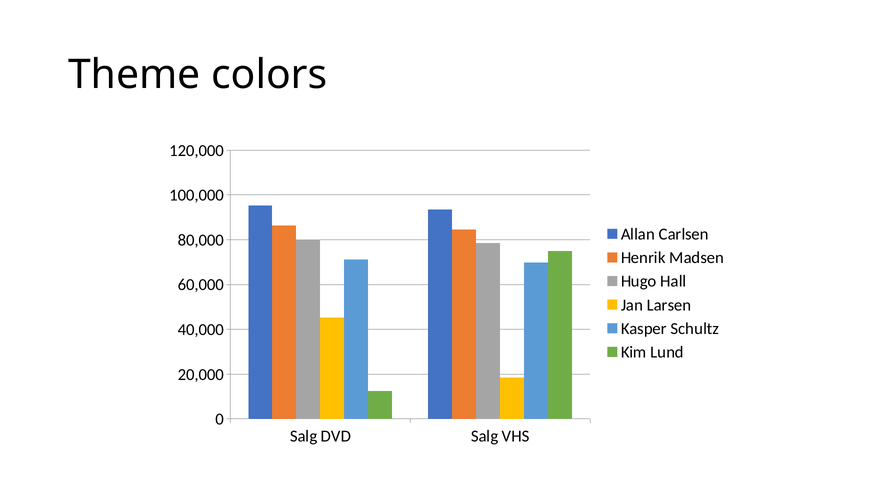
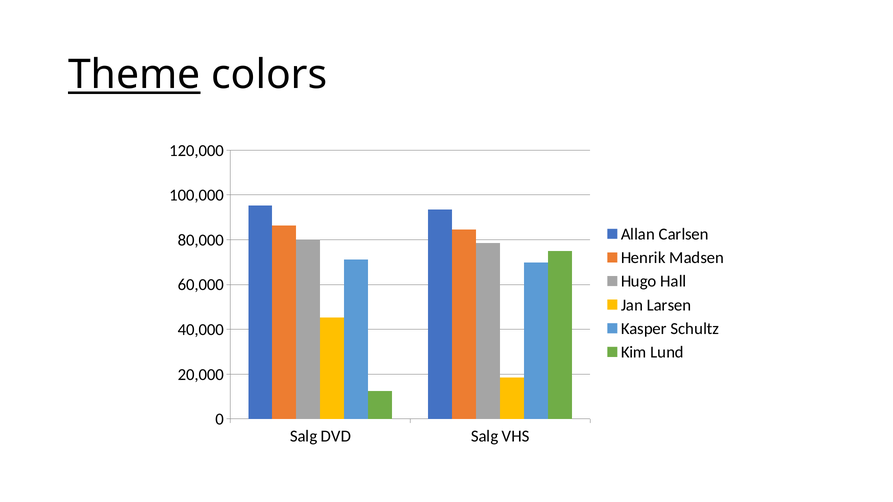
Theme underline: none -> present (134, 75)
